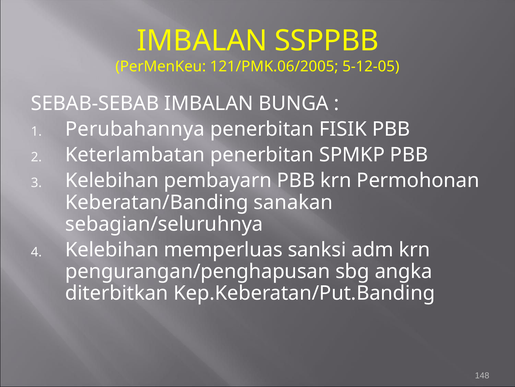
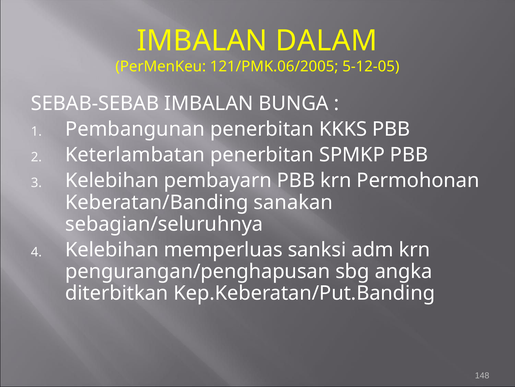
SSPPBB: SSPPBB -> DALAM (326, 41)
Perubahannya: Perubahannya -> Pembangunan (135, 129)
FISIK: FISIK -> KKKS (343, 129)
